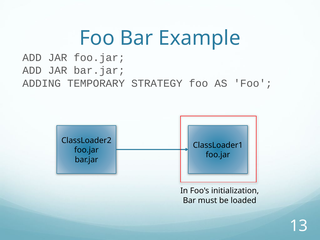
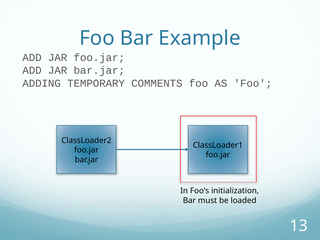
STRATEGY: STRATEGY -> COMMENTS (157, 83)
